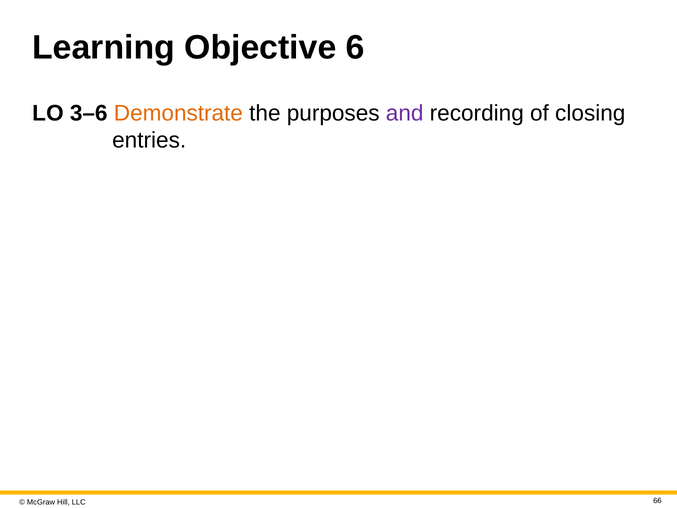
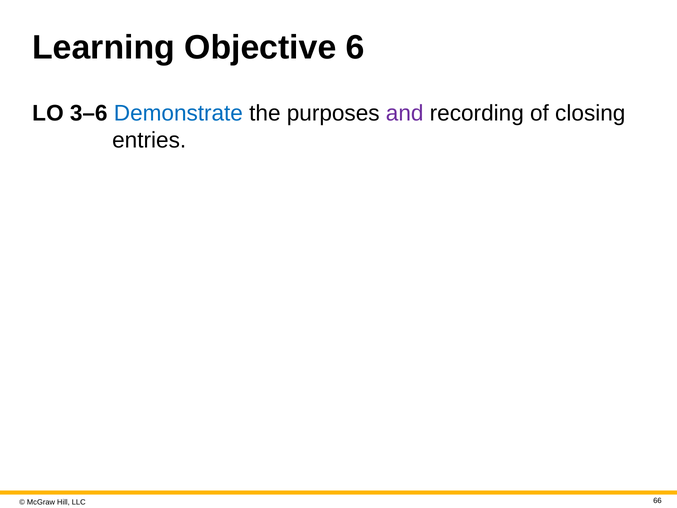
Demonstrate colour: orange -> blue (178, 113)
